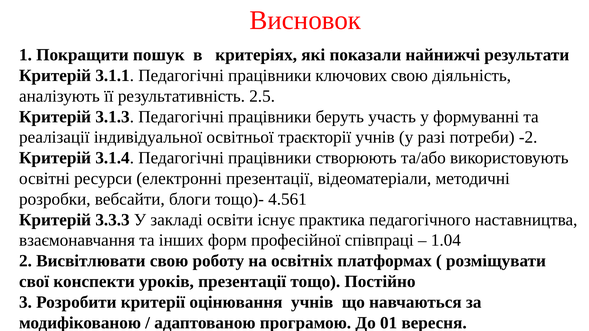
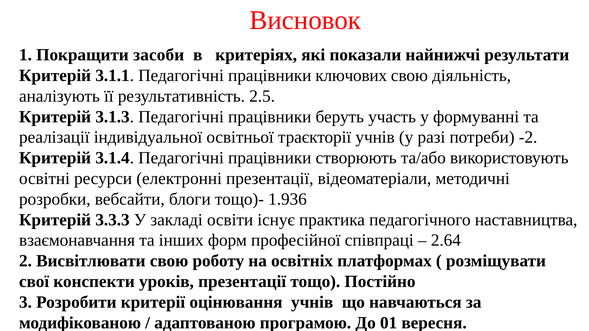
пошук: пошук -> засоби (159, 55)
4.561: 4.561 -> 1.936 (288, 199)
1.04: 1.04 -> 2.64 (446, 241)
